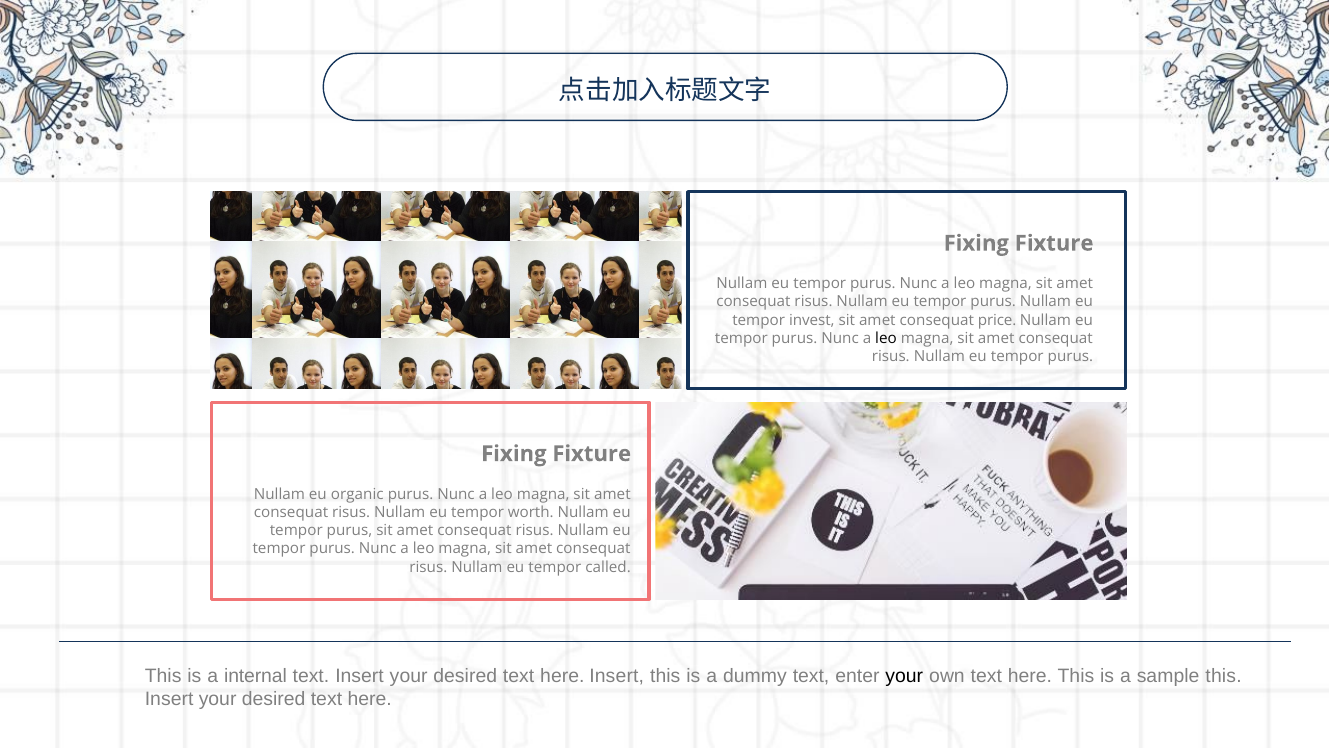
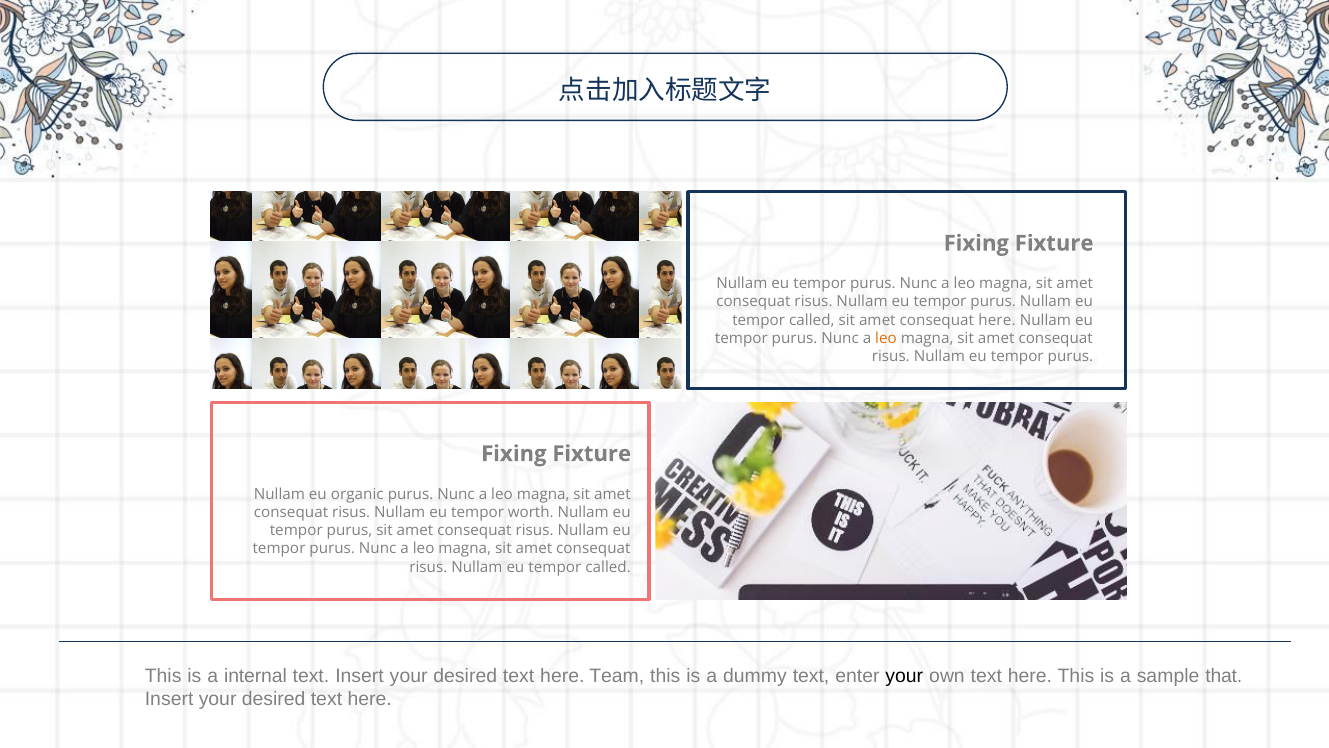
invest: invest -> called (812, 320)
consequat price: price -> here (997, 320)
leo colour: black -> orange (886, 338)
here Insert: Insert -> Team (617, 676)
sample this: this -> that (1224, 676)
